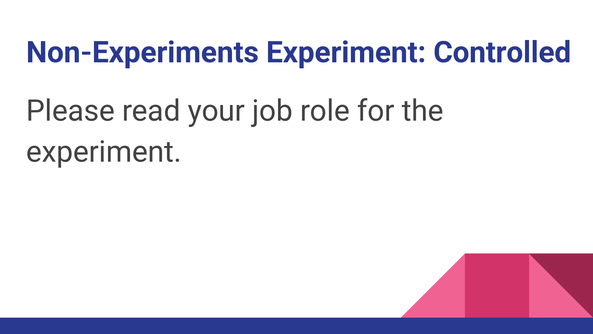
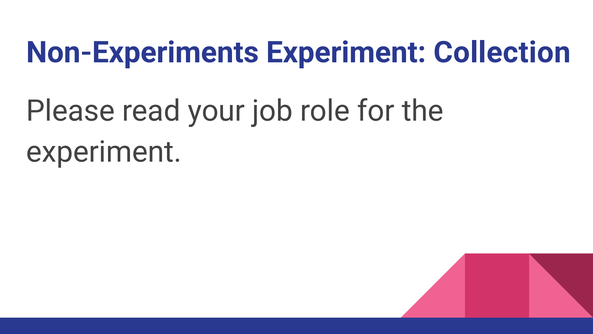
Controlled: Controlled -> Collection (502, 52)
